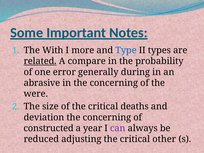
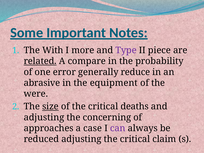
Type colour: blue -> purple (126, 50)
types: types -> piece (159, 50)
during: during -> reduce (135, 72)
in the concerning: concerning -> equipment (114, 83)
size underline: none -> present (50, 106)
deviation: deviation -> adjusting (44, 117)
constructed: constructed -> approaches (49, 128)
year: year -> case (93, 128)
other: other -> claim (164, 139)
